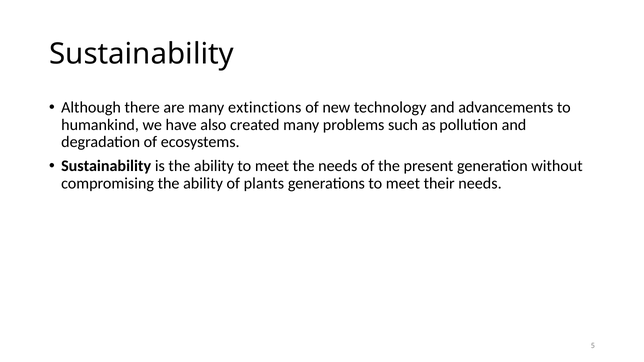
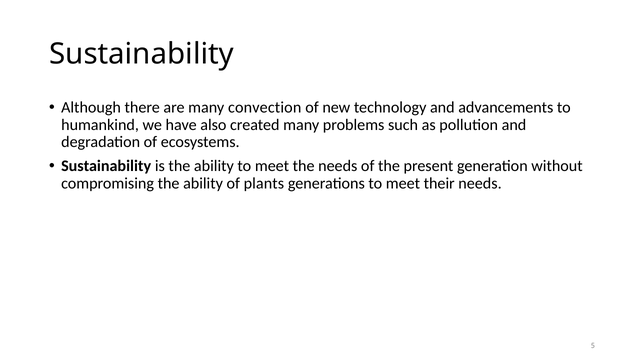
extinctions: extinctions -> convection (265, 107)
